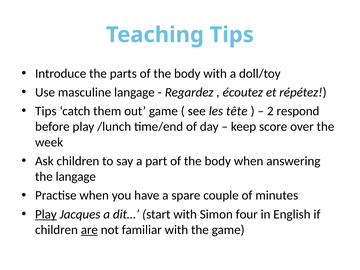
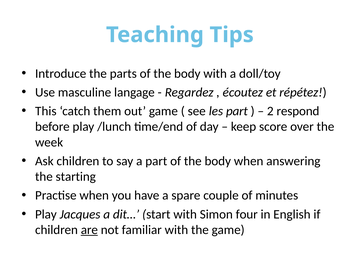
Tips: Tips -> This (46, 111)
les tête: tête -> part (237, 111)
the langage: langage -> starting (76, 177)
Play underline: present -> none (46, 214)
